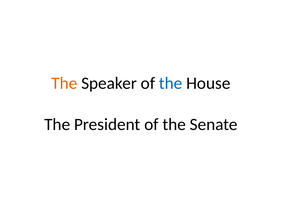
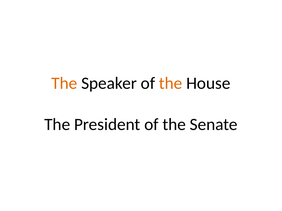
the colour: blue -> orange (171, 83)
